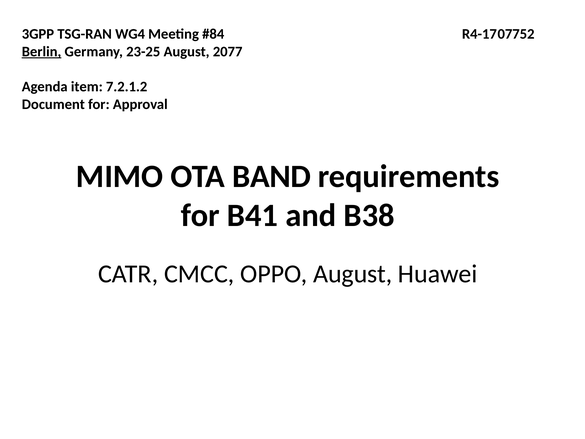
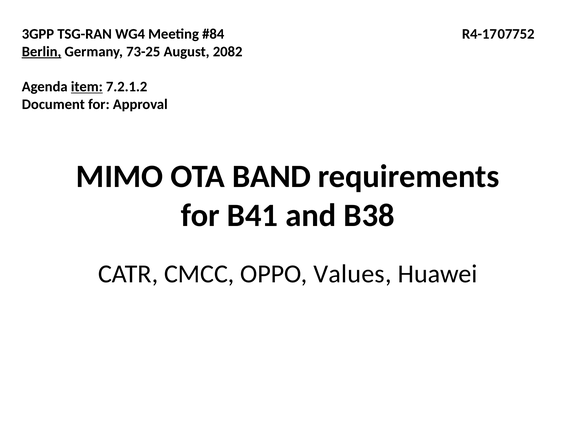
23-25: 23-25 -> 73-25 (143, 52)
2077: 2077 -> 2082 (228, 52)
item underline: none -> present (87, 87)
OPPO August: August -> Values (353, 274)
